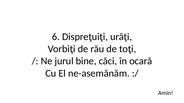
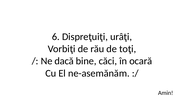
jurul: jurul -> dacă (64, 61)
